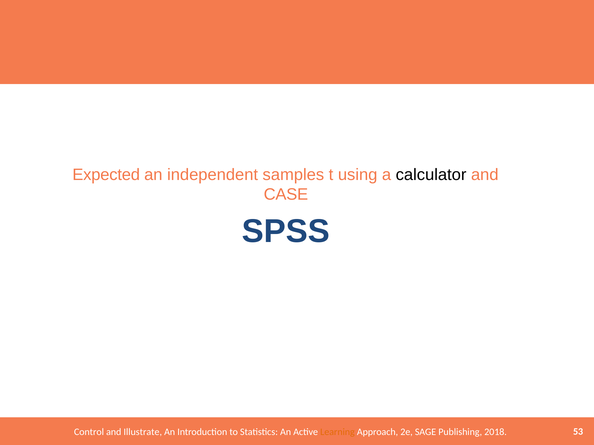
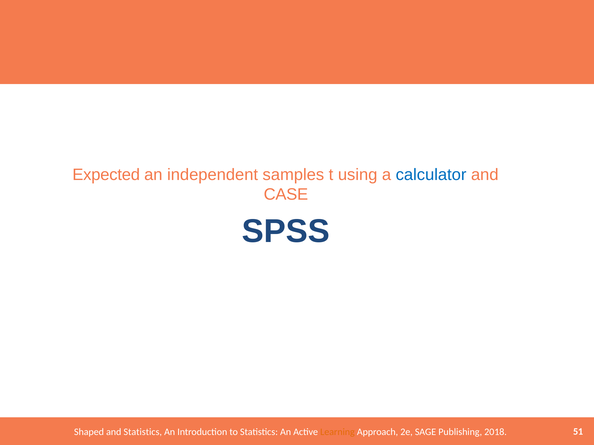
calculator colour: black -> blue (431, 175)
Control: Control -> Shaped (89, 432)
and Illustrate: Illustrate -> Statistics (143, 432)
53: 53 -> 51 (578, 432)
